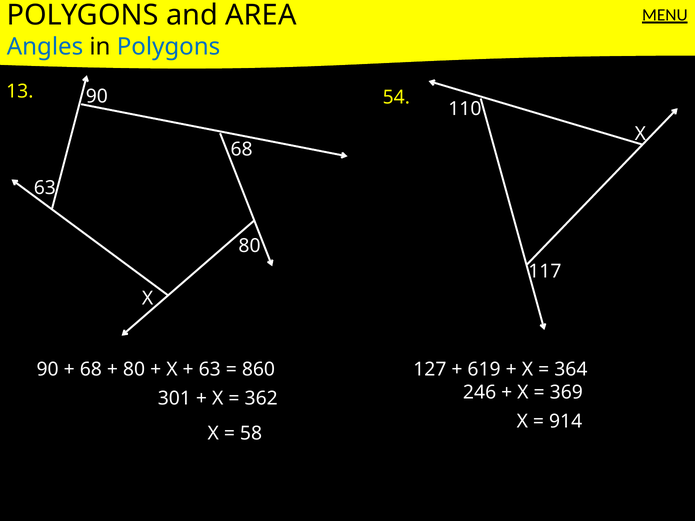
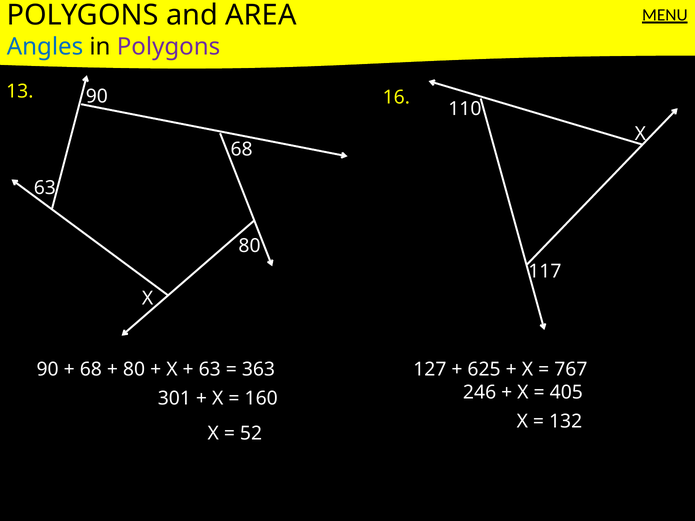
Polygons colour: blue -> purple (169, 47)
54: 54 -> 16 (396, 97)
860: 860 -> 363 (258, 370)
619: 619 -> 625 (484, 370)
364: 364 -> 767 (571, 370)
369: 369 -> 405 (566, 393)
362: 362 -> 160 (261, 399)
914: 914 -> 132 (566, 422)
58: 58 -> 52 (251, 433)
